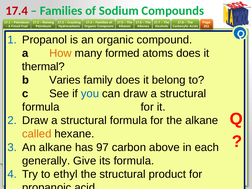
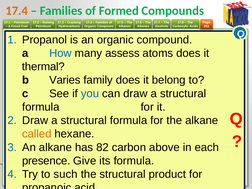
17.4 colour: red -> orange (17, 11)
Sodium: Sodium -> Formed (119, 11)
How colour: orange -> blue (60, 53)
formed: formed -> assess (122, 53)
97: 97 -> 82 (102, 147)
generally: generally -> presence (46, 161)
ethyl: ethyl -> such (66, 174)
